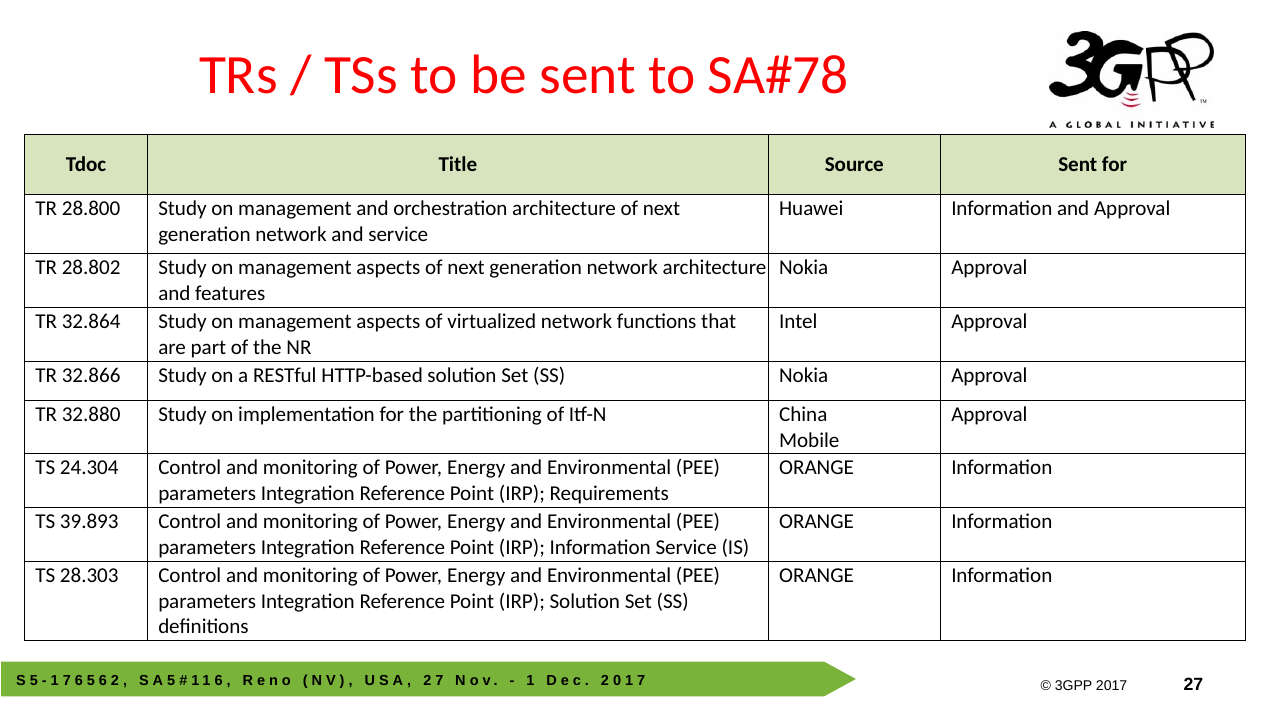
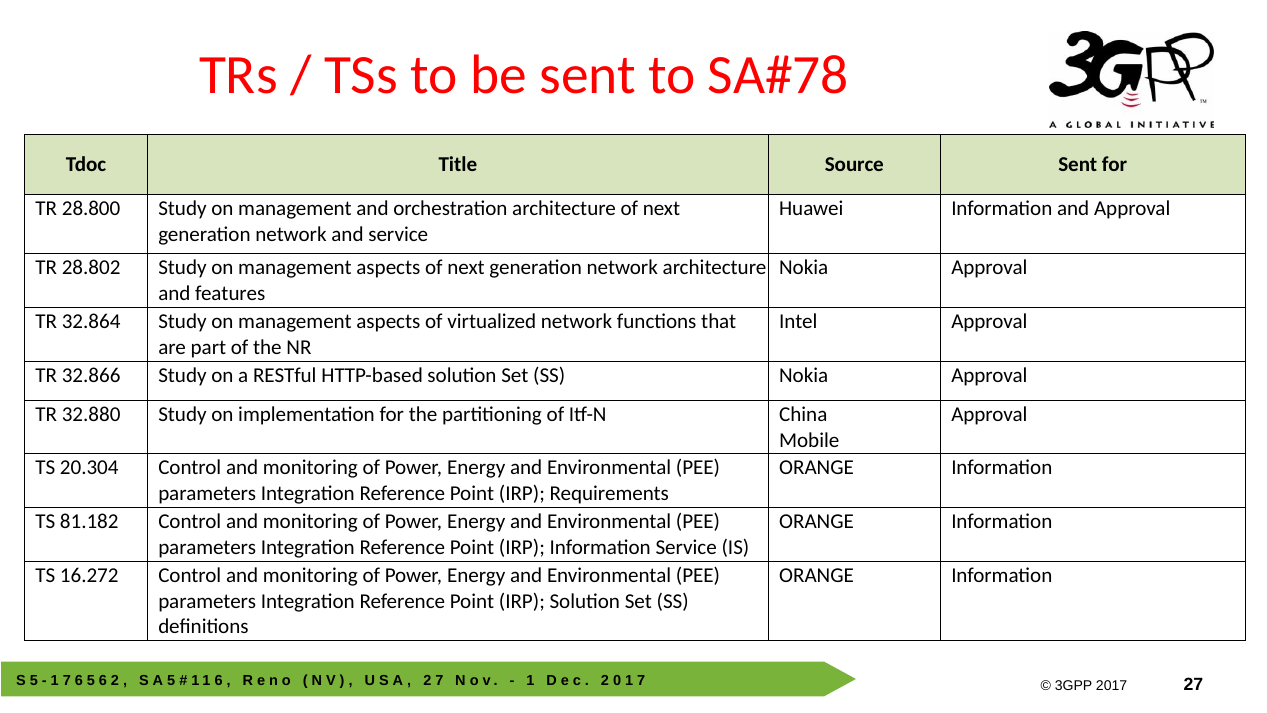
24.304: 24.304 -> 20.304 (89, 468)
39.893: 39.893 -> 81.182 (89, 521)
28.303: 28.303 -> 16.272 (89, 575)
